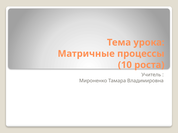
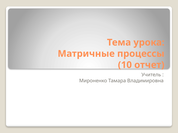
роста: роста -> отчет (149, 65)
